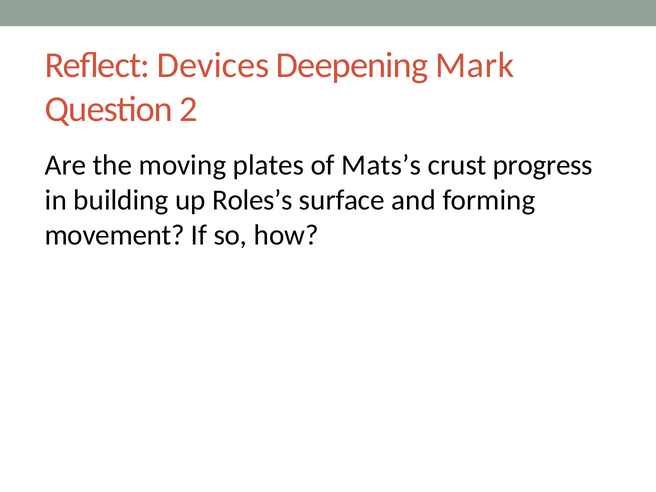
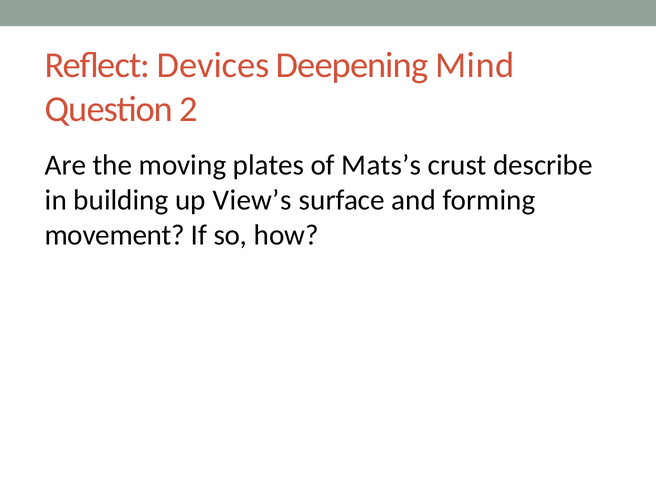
Mark: Mark -> Mind (475, 65)
progress: progress -> describe (543, 165)
Roles’s: Roles’s -> View’s (252, 200)
